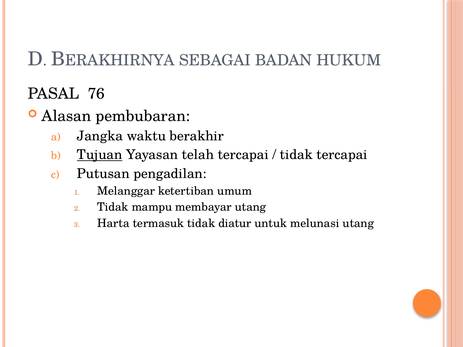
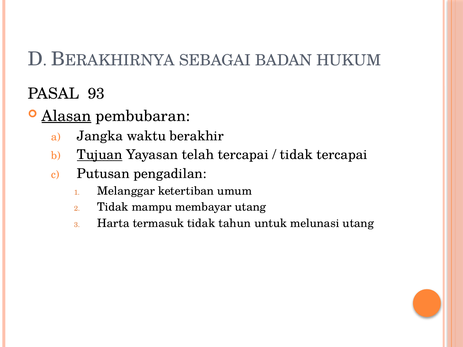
76: 76 -> 93 (96, 94)
Alasan underline: none -> present (66, 116)
diatur: diatur -> tahun (235, 223)
